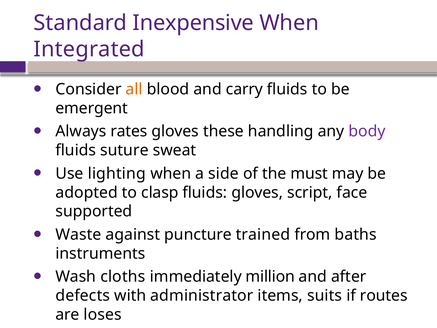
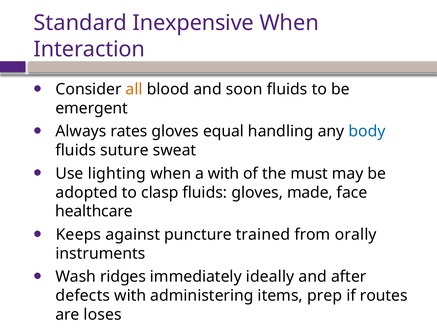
Integrated: Integrated -> Interaction (89, 49)
carry: carry -> soon (244, 89)
these: these -> equal (223, 131)
body colour: purple -> blue (367, 131)
a side: side -> with (224, 173)
script: script -> made (310, 192)
supported: supported -> healthcare (94, 211)
Waste: Waste -> Keeps (78, 234)
baths: baths -> orally (356, 234)
cloths: cloths -> ridges (123, 277)
million: million -> ideally (270, 277)
administrator: administrator -> administering (202, 295)
suits: suits -> prep (325, 295)
